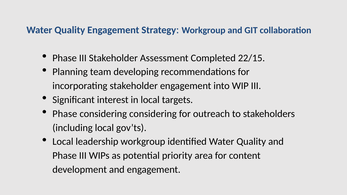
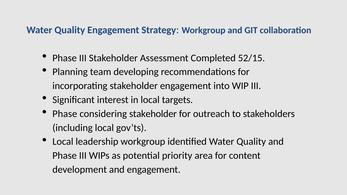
22/15: 22/15 -> 52/15 (251, 58)
considering considering: considering -> stakeholder (153, 114)
